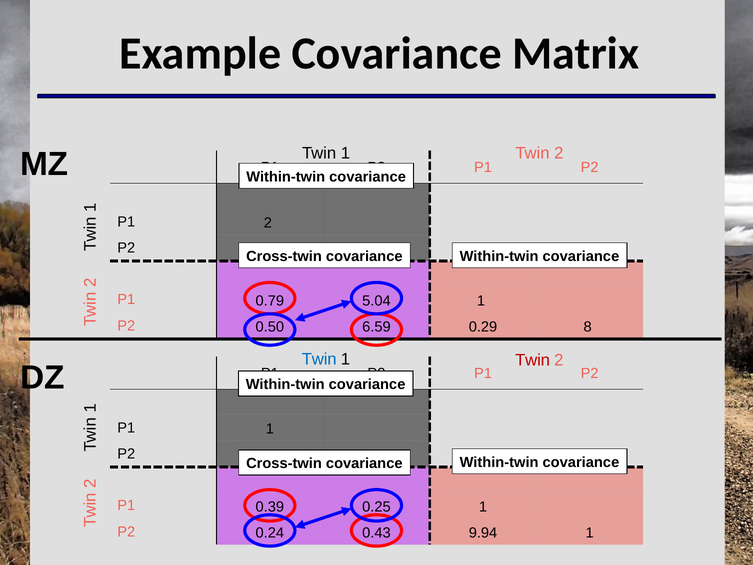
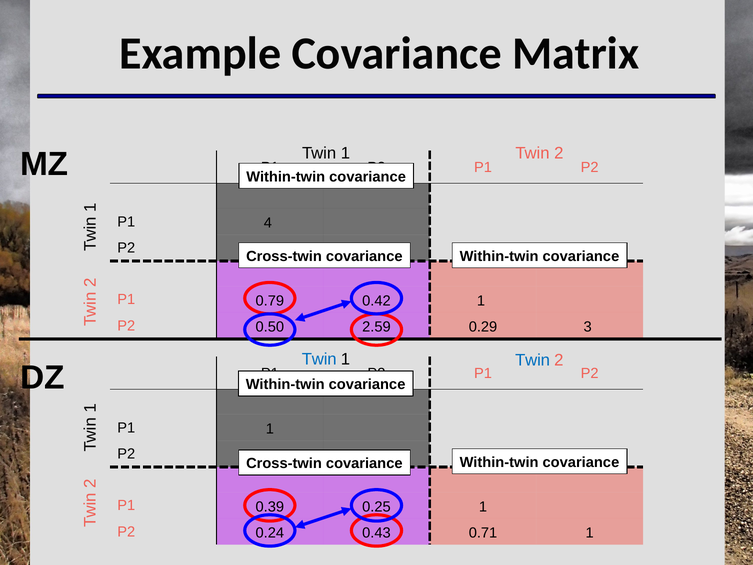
P1 2: 2 -> 4 (268, 223)
5.04: 5.04 -> 0.42 (376, 301)
6.59: 6.59 -> 2.59 (376, 327)
8: 8 -> 3 (588, 327)
Twin colour: red -> blue (533, 360)
9.94: 9.94 -> 0.71 (483, 533)
